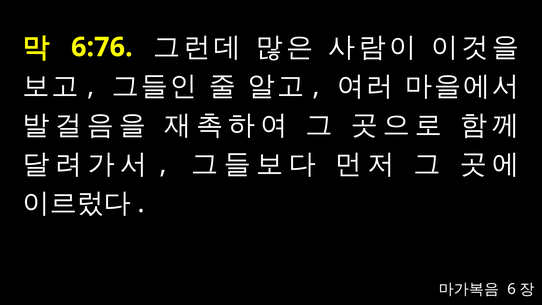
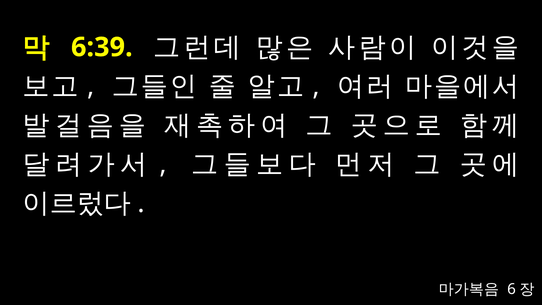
6:76: 6:76 -> 6:39 (102, 47)
